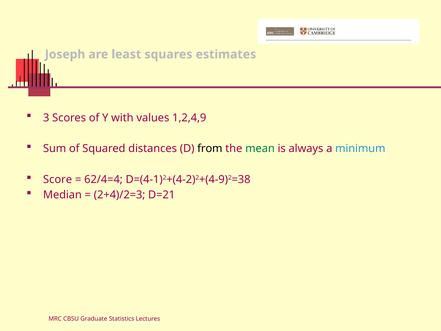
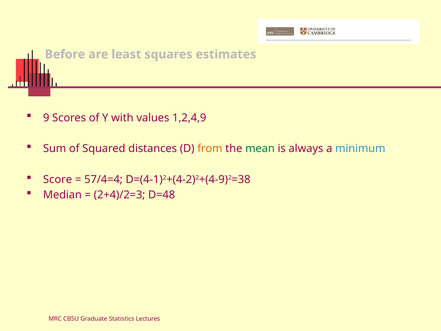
Joseph: Joseph -> Before (65, 54)
3: 3 -> 9 (46, 118)
from colour: black -> orange (210, 149)
62/4=4: 62/4=4 -> 57/4=4 (103, 179)
D=21: D=21 -> D=48 (162, 195)
